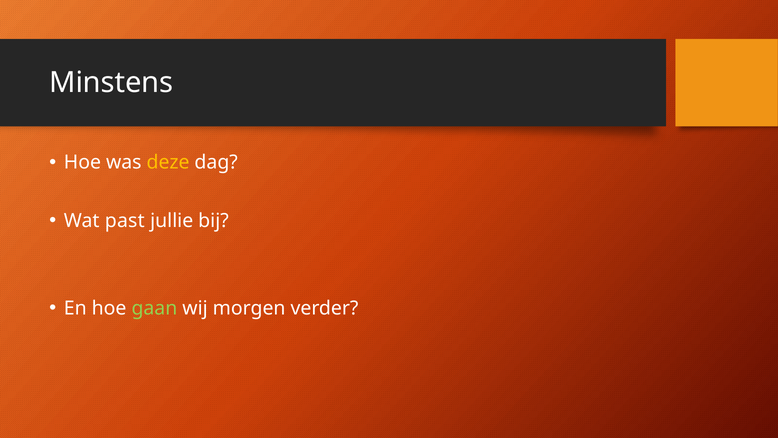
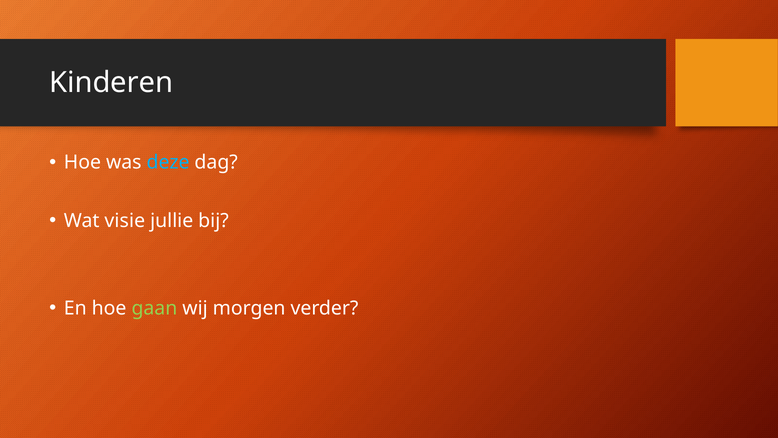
Minstens: Minstens -> Kinderen (111, 82)
deze colour: yellow -> light blue (168, 162)
past: past -> visie (125, 221)
